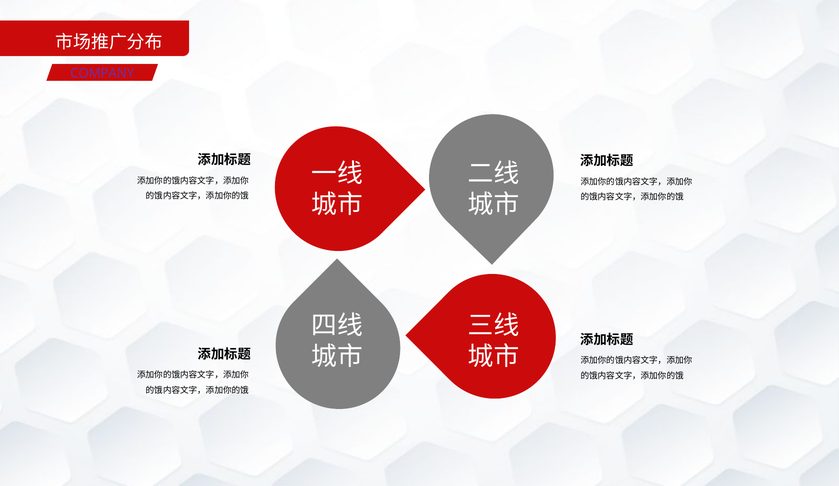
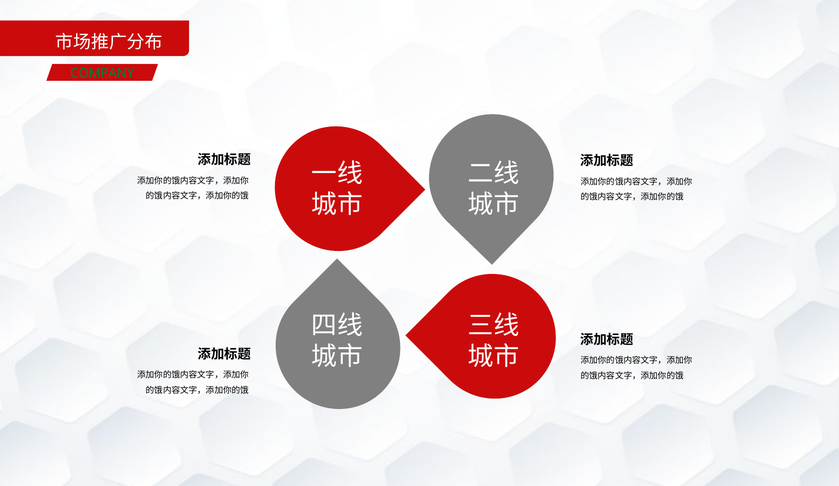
COMPANY colour: purple -> green (102, 73)
